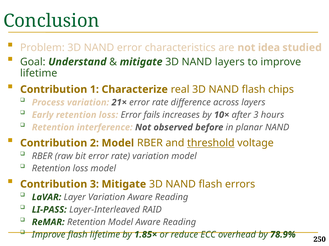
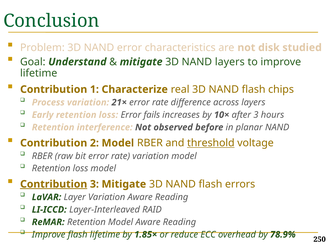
idea: idea -> disk (269, 48)
Contribution underline: none -> present (54, 185)
LI-PASS: LI-PASS -> LI-ICCD (49, 210)
